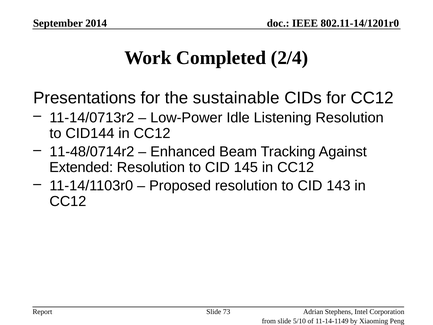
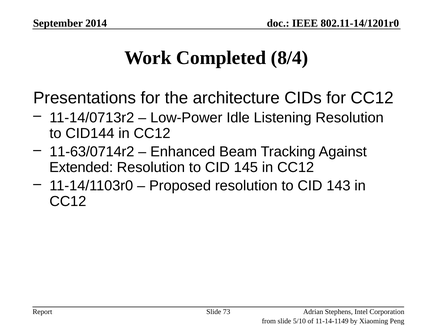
2/4: 2/4 -> 8/4 (290, 58)
sustainable: sustainable -> architecture (236, 98)
11-48/0714r2: 11-48/0714r2 -> 11-63/0714r2 (92, 152)
